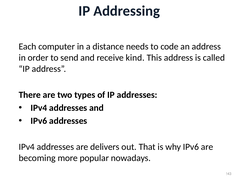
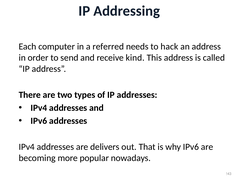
distance: distance -> referred (108, 46)
code: code -> hack (169, 46)
